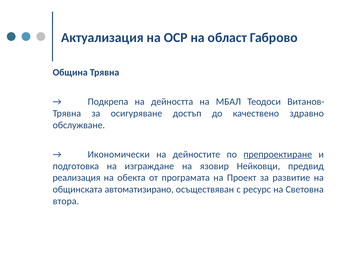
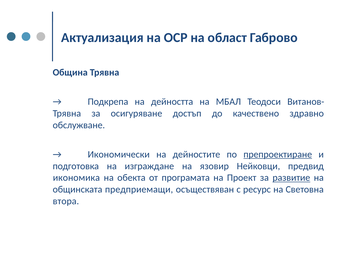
реализация: реализация -> икономика (76, 177)
развитие underline: none -> present (291, 177)
автоматизирано: автоматизирано -> предприемащи (139, 189)
